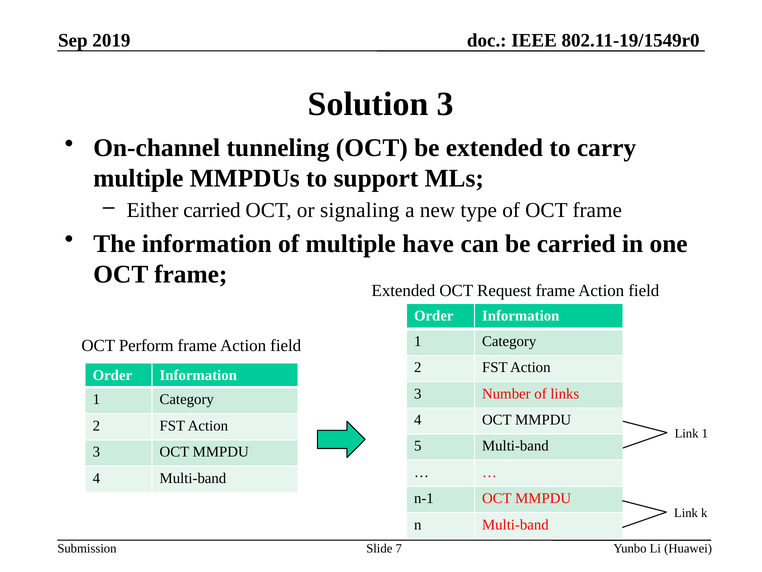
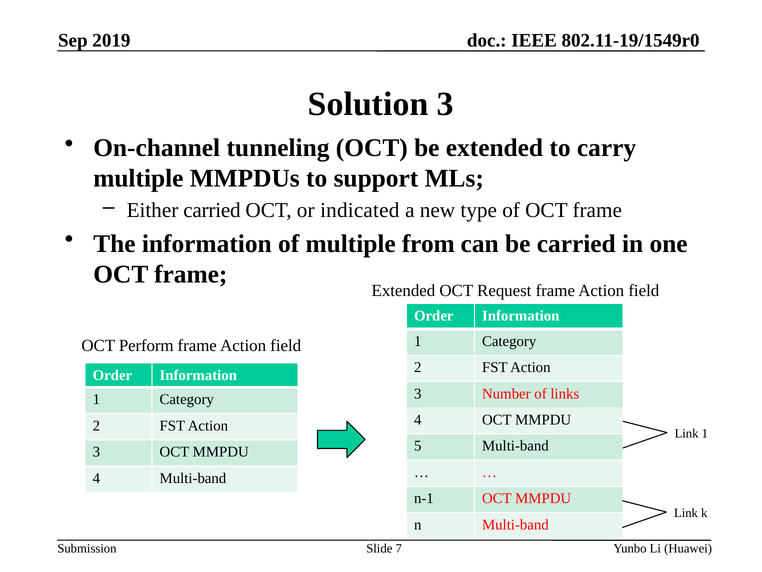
signaling: signaling -> indicated (360, 210)
have: have -> from (428, 244)
